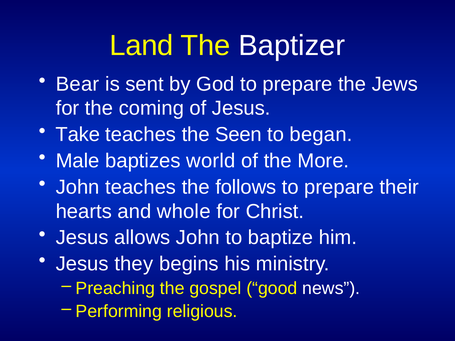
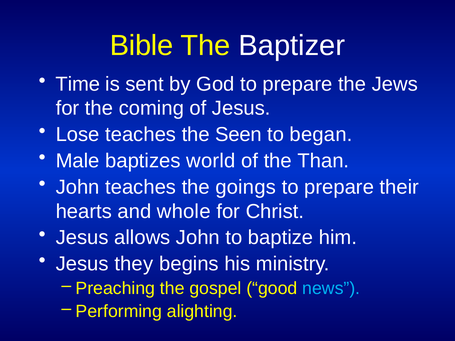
Land: Land -> Bible (142, 46)
Bear: Bear -> Time (78, 84)
Take: Take -> Lose (78, 135)
More: More -> Than (323, 161)
follows: follows -> goings (246, 187)
news colour: white -> light blue (331, 288)
religious: religious -> alighting (202, 311)
